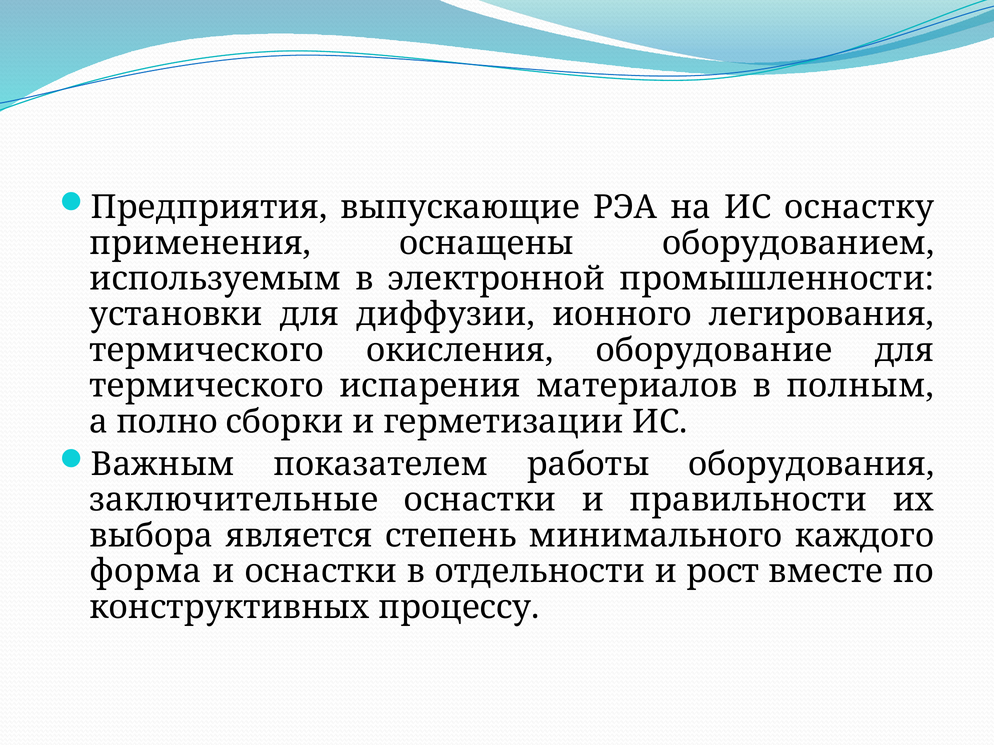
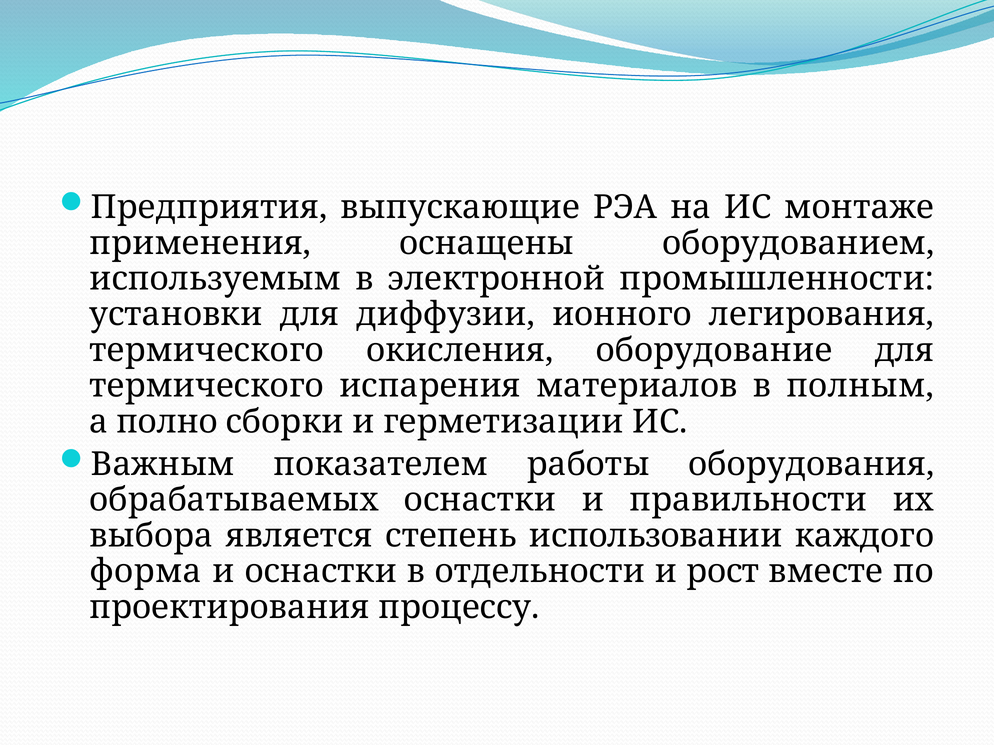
оснастку: оснастку -> монтаже (859, 207)
заключительные: заключительные -> обрабатываемых (234, 500)
минимального: минимального -> использовании (656, 536)
конструктивных: конструктивных -> проектирования (229, 608)
